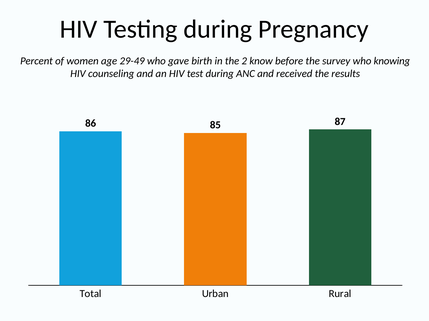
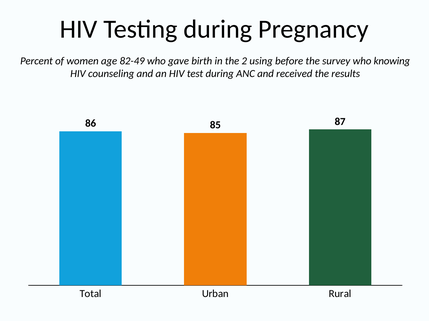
29-49: 29-49 -> 82-49 (132, 61)
know: know -> using (261, 61)
